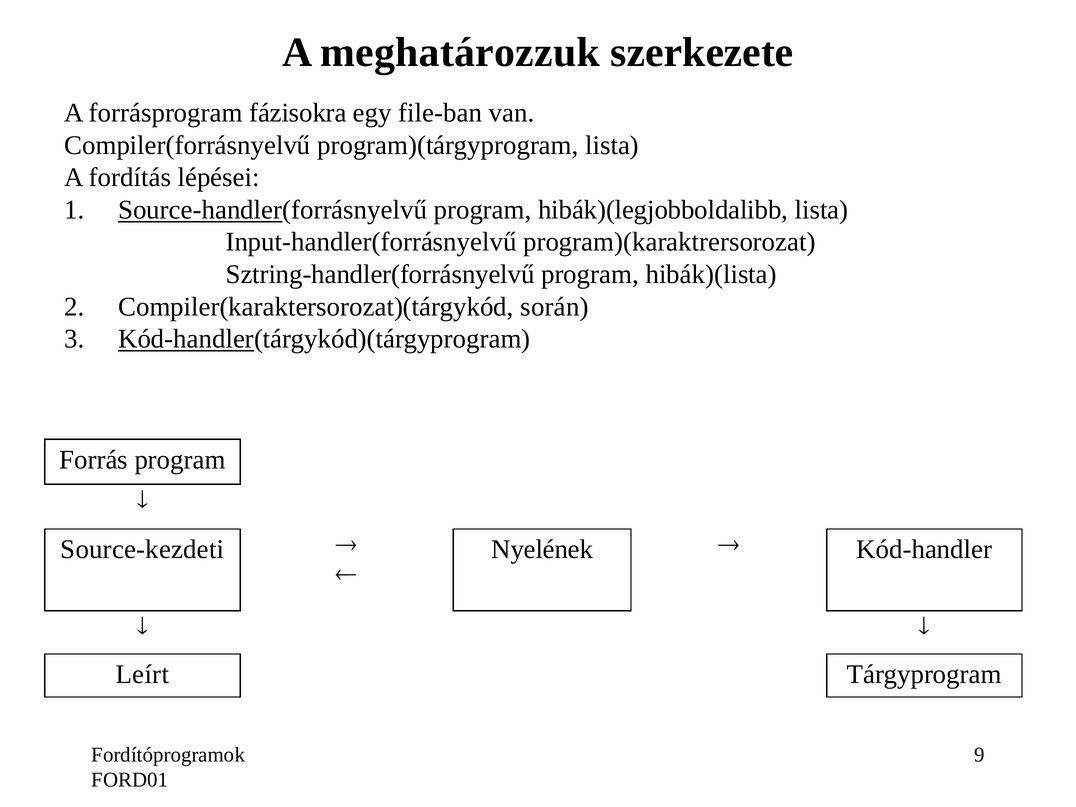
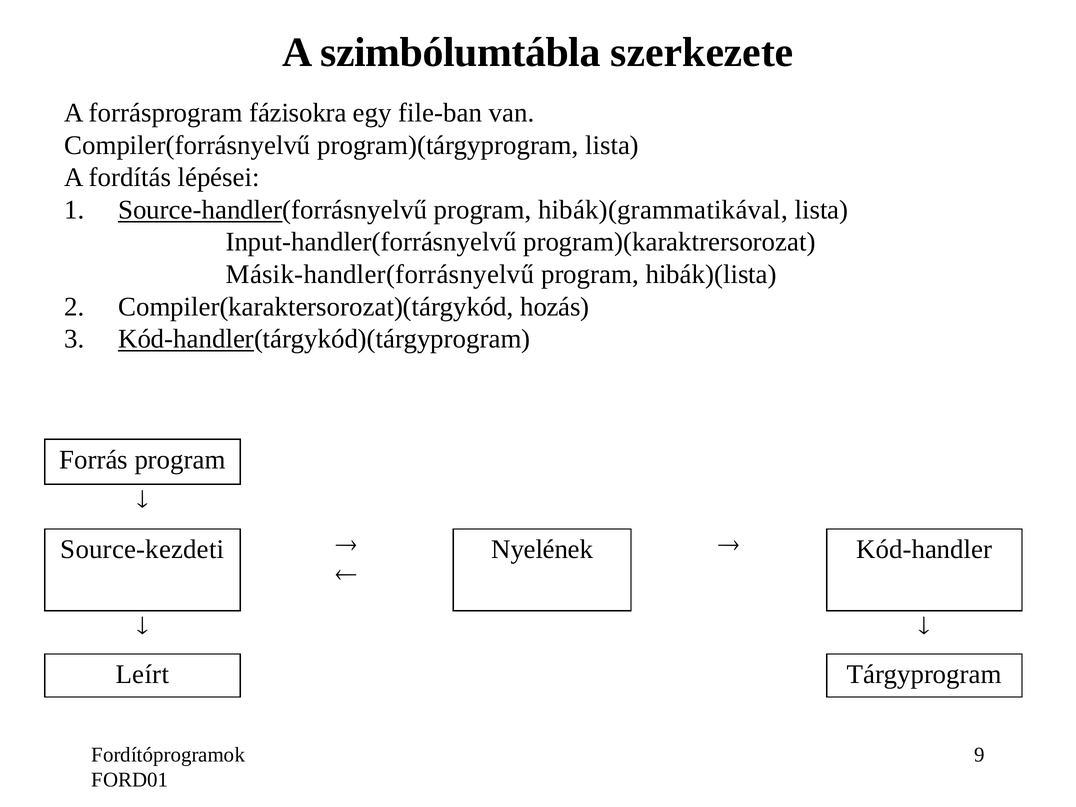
meghatározzuk: meghatározzuk -> szimbólumtábla (460, 52)
hibák)(legjobboldalibb: hibák)(legjobboldalibb -> hibák)(grammatikával (663, 210)
Sztring-handler(forrásnyelvű: Sztring-handler(forrásnyelvű -> Másik-handler(forrásnyelvű (380, 274)
során: során -> hozás (555, 307)
